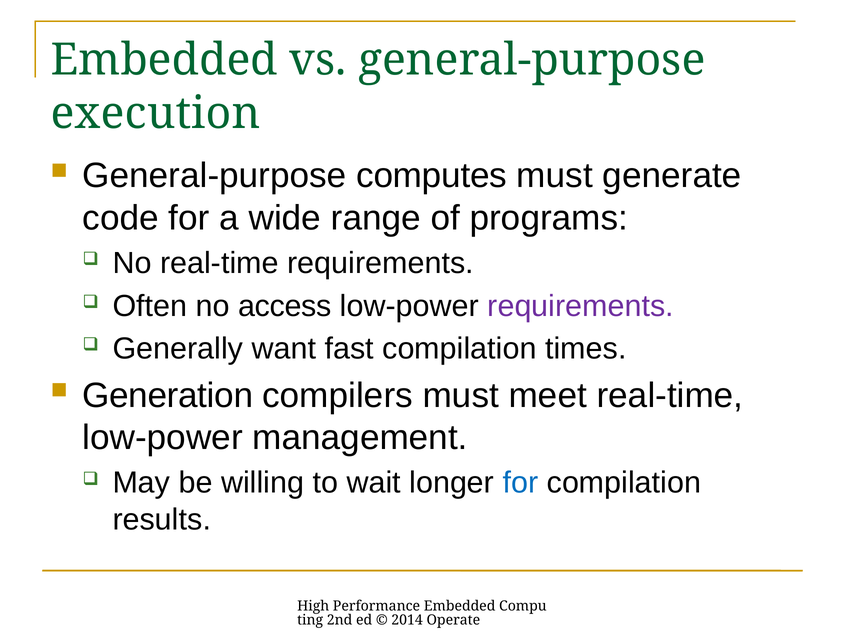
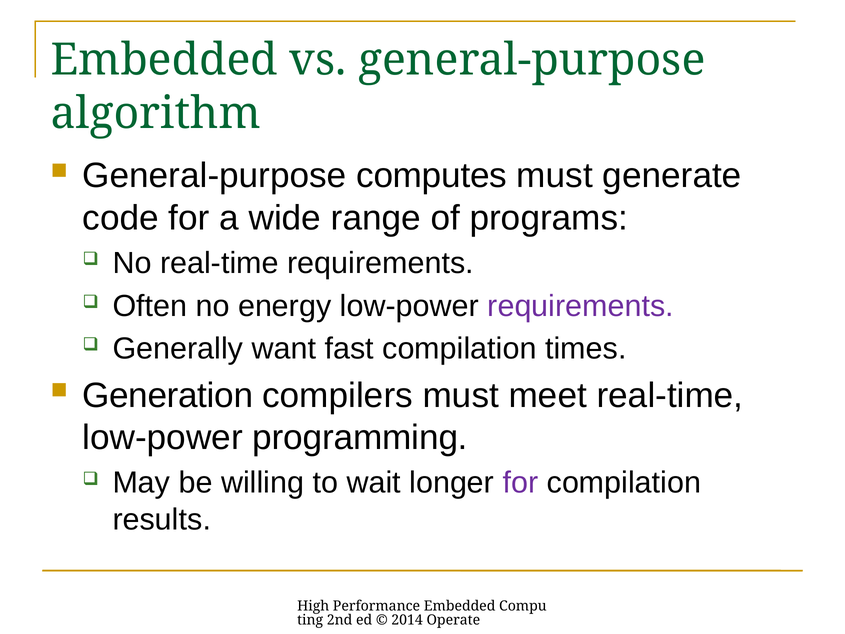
execution: execution -> algorithm (156, 113)
access: access -> energy (285, 306)
management: management -> programming (360, 438)
for colour: blue -> purple (520, 483)
